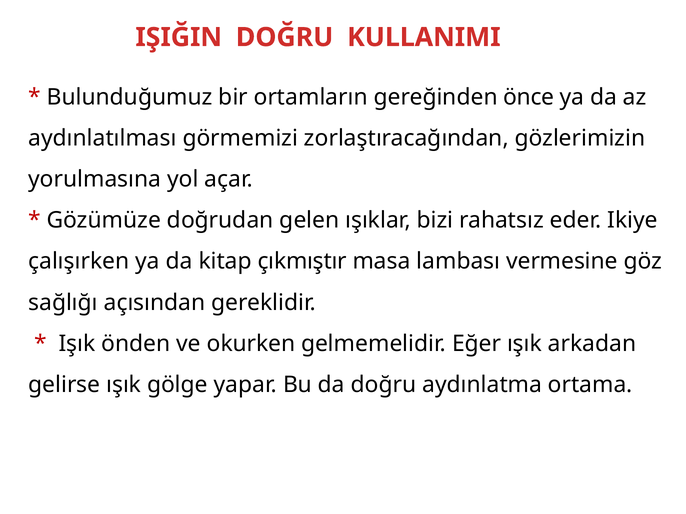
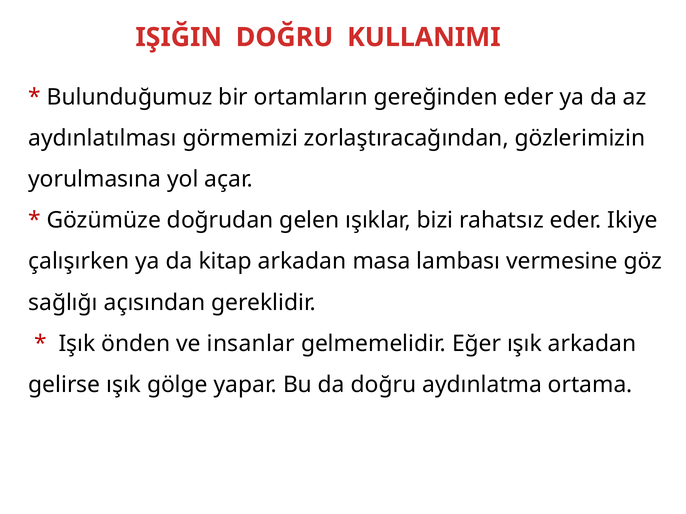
gereğinden önce: önce -> eder (529, 97)
kitap çıkmıştır: çıkmıştır -> arkadan (302, 262)
okurken: okurken -> insanlar (251, 344)
